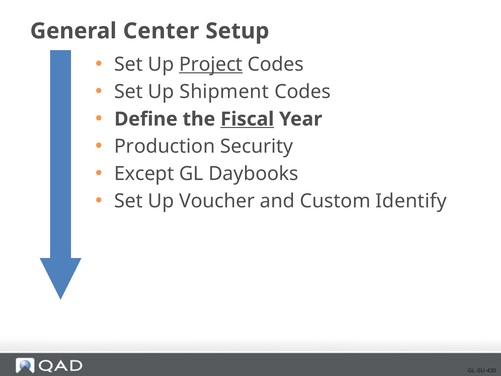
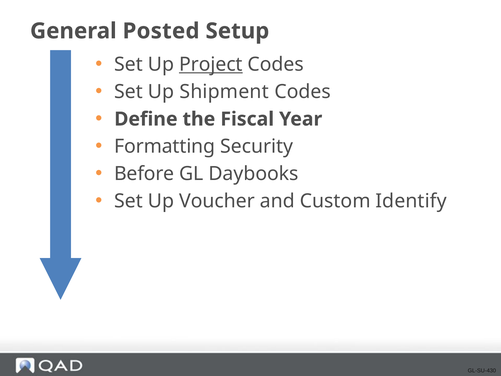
Center: Center -> Posted (161, 31)
Fiscal underline: present -> none (247, 119)
Production: Production -> Formatting (165, 146)
Except: Except -> Before (144, 174)
